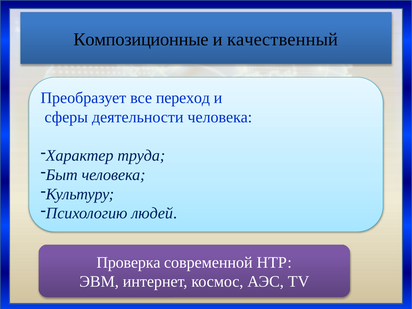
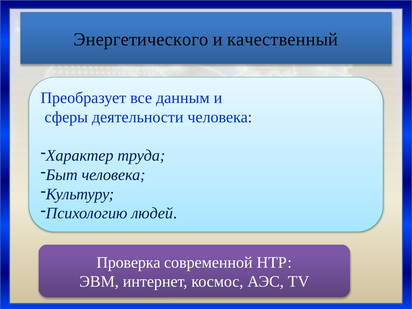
Композиционные: Композиционные -> Энергетического (141, 39)
переход: переход -> данным (183, 98)
